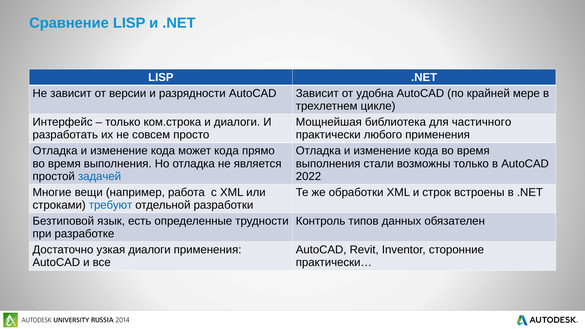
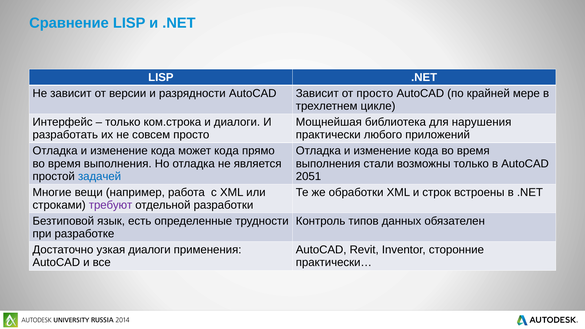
от удобна: удобна -> просто (375, 93)
частичного: частичного -> нарушения (482, 122)
любого применения: применения -> приложений (438, 135)
2022: 2022 -> 2051 (308, 176)
требуют colour: blue -> purple (111, 205)
